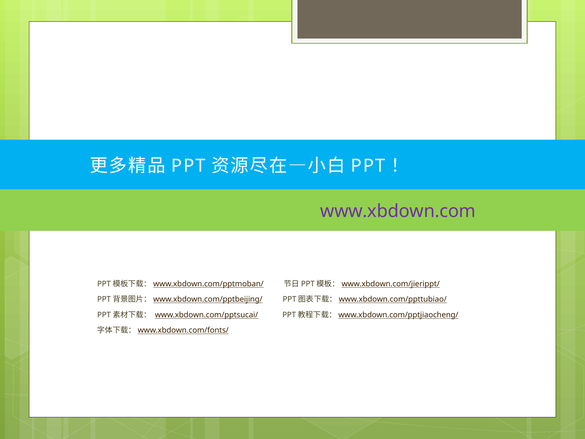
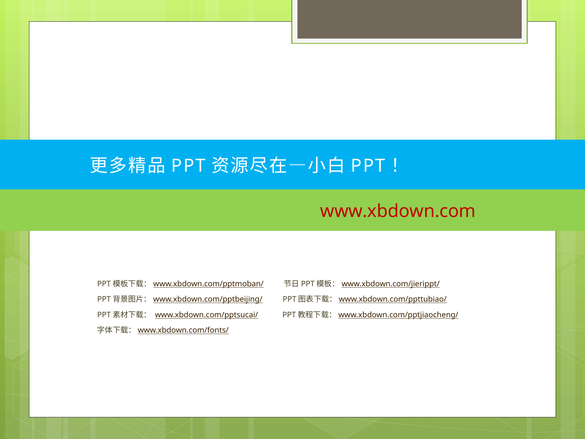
www.xbdown.com colour: purple -> red (398, 211)
